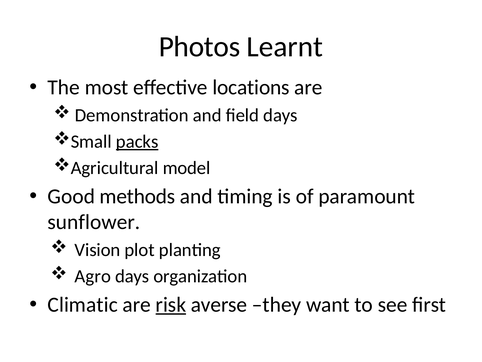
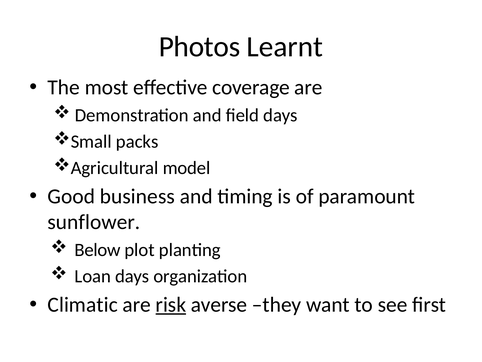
locations: locations -> coverage (251, 87)
packs underline: present -> none (137, 141)
methods: methods -> business (137, 196)
Vision: Vision -> Below (98, 250)
Agro: Agro -> Loan (93, 276)
